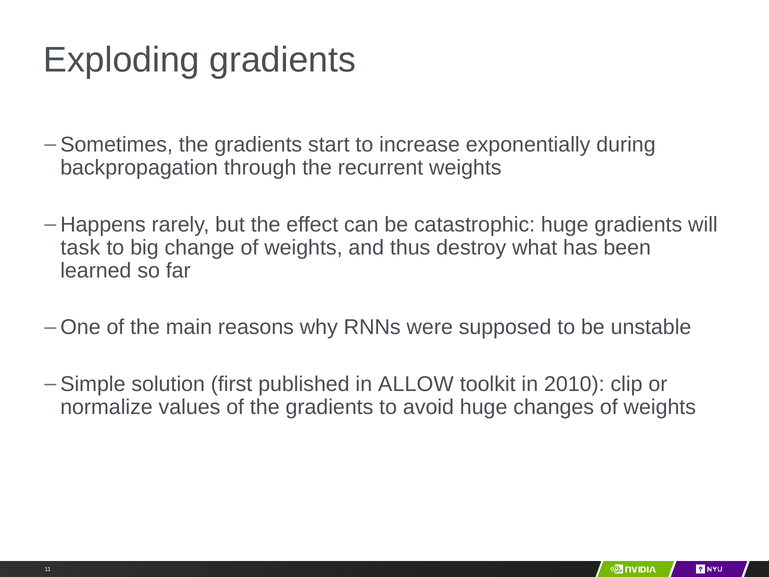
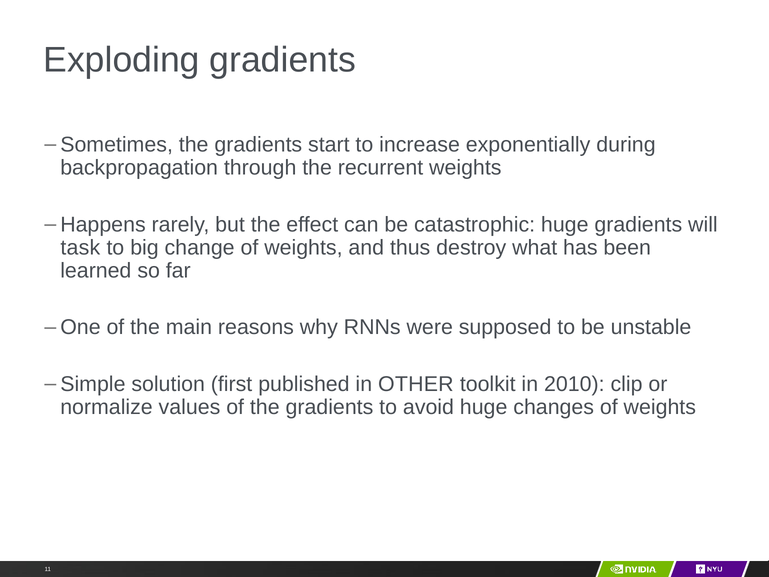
ALLOW: ALLOW -> OTHER (416, 384)
